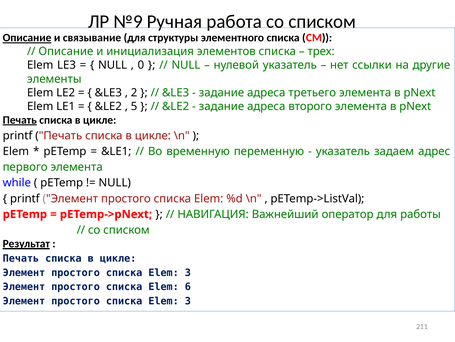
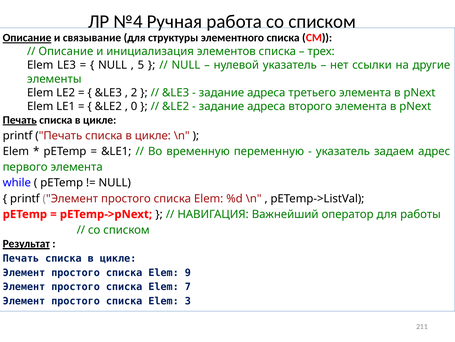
№9: №9 -> №4 (128, 21)
0: 0 -> 5 (141, 65)
5: 5 -> 0 (134, 106)
3: 3 -> 9 (188, 272)
6: 6 -> 7 (188, 286)
